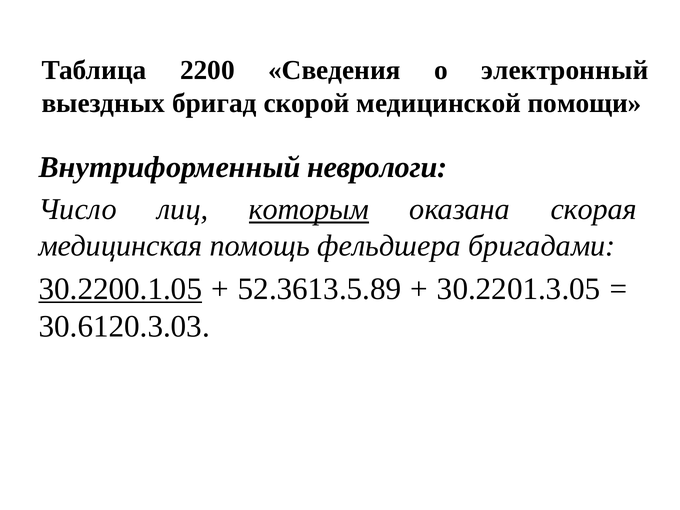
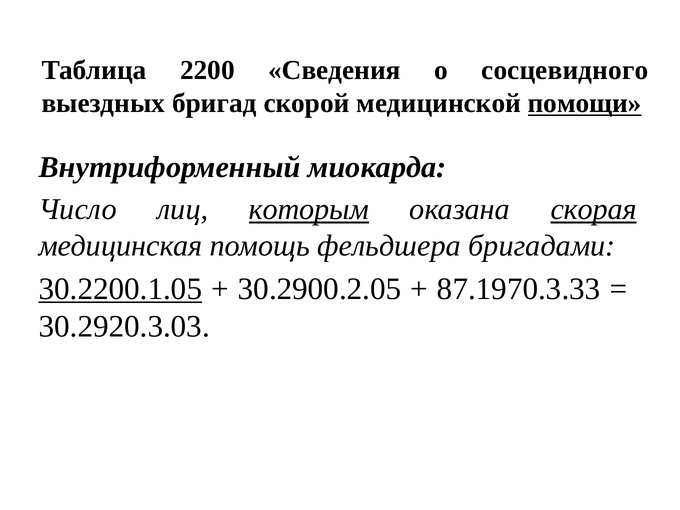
электронный: электронный -> сосцевидного (565, 70)
помощи underline: none -> present (585, 103)
неврологи: неврологи -> миокарда (377, 167)
скорая underline: none -> present (594, 209)
52.3613.5.89: 52.3613.5.89 -> 30.2900.2.05 (320, 289)
30.2201.3.05: 30.2201.3.05 -> 87.1970.3.33 (519, 289)
30.6120.3.03: 30.6120.3.03 -> 30.2920.3.03 (124, 326)
